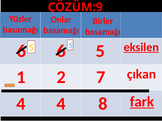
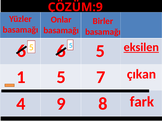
1 2: 2 -> 5 (61, 77)
4 4: 4 -> 9 (61, 104)
fark underline: present -> none (142, 102)
